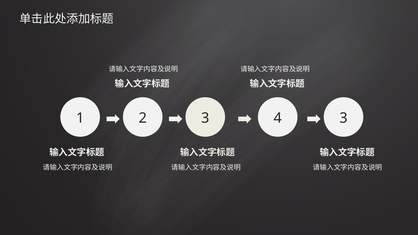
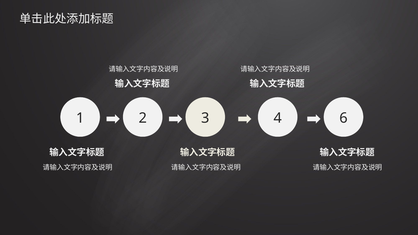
4 3: 3 -> 6 (344, 118)
